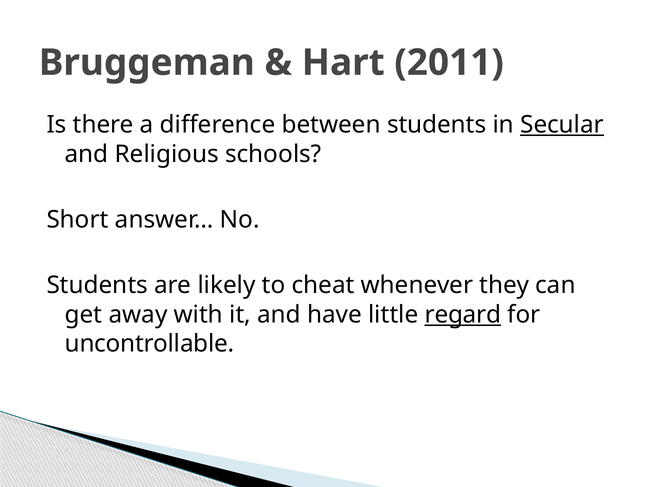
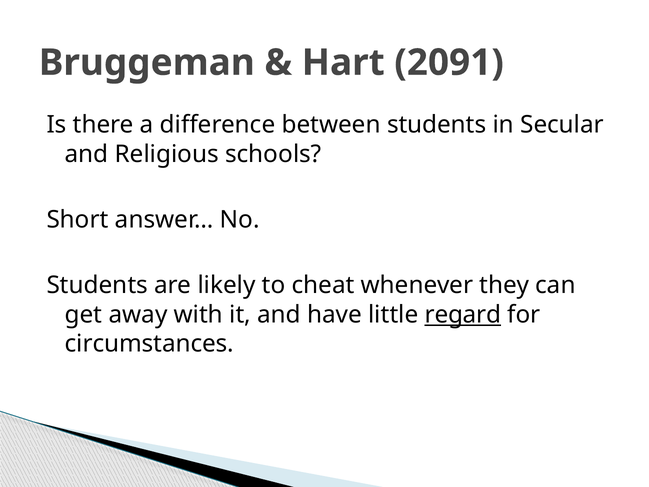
2011: 2011 -> 2091 (449, 63)
Secular underline: present -> none (562, 125)
uncontrollable: uncontrollable -> circumstances (149, 344)
